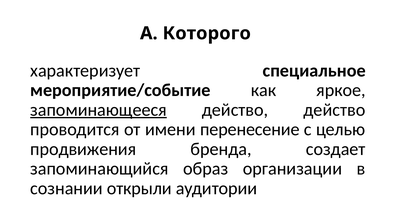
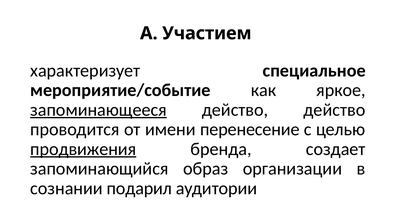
Которого: Которого -> Участием (207, 33)
продвижения underline: none -> present (83, 149)
открыли: открыли -> подарил (139, 188)
